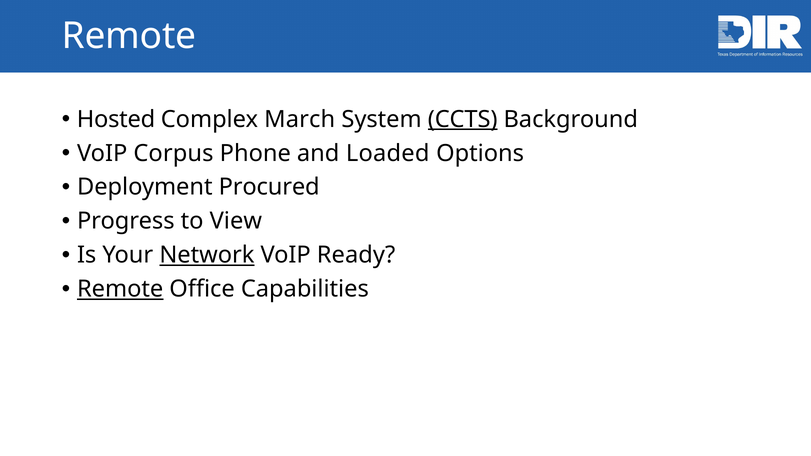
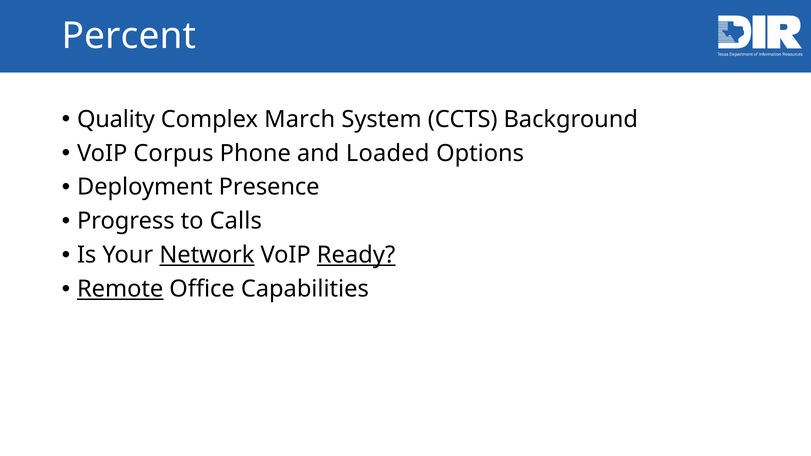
Remote: Remote -> Percent (129, 36)
Hosted: Hosted -> Quality (116, 119)
CCTS underline: present -> none (463, 119)
Procured: Procured -> Presence (269, 187)
View: View -> Calls (236, 221)
Ready underline: none -> present (356, 255)
